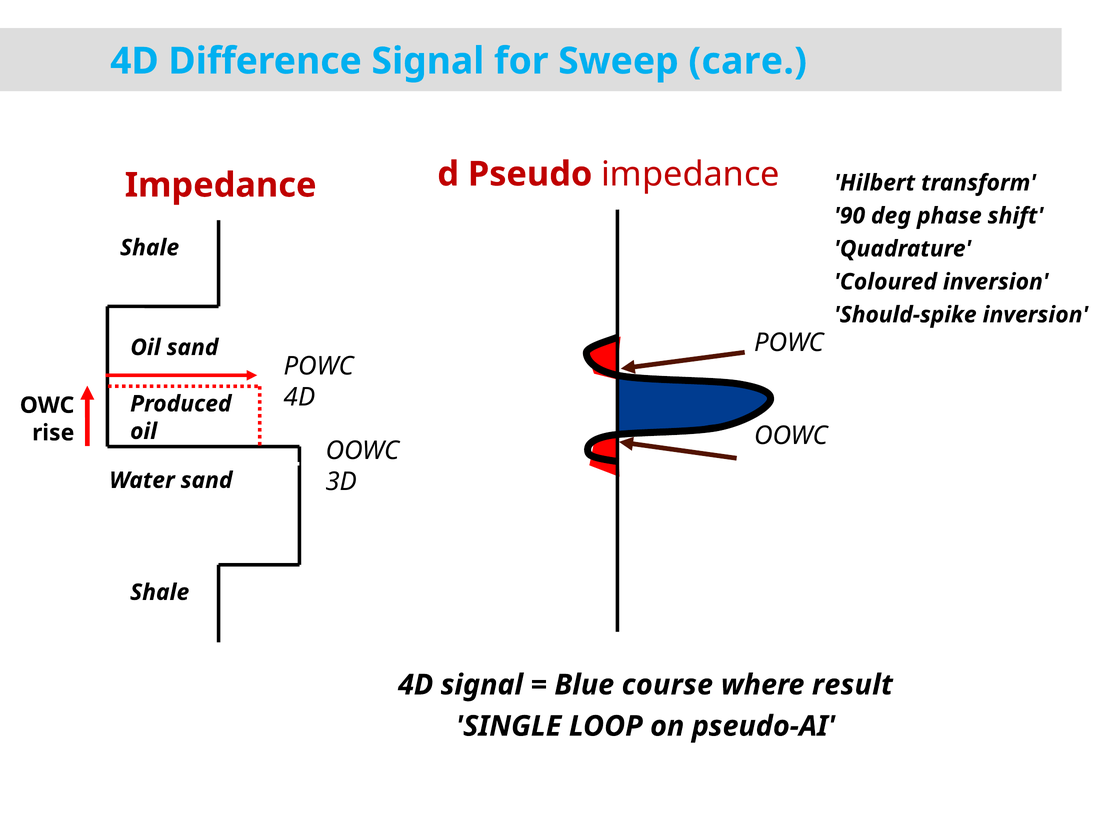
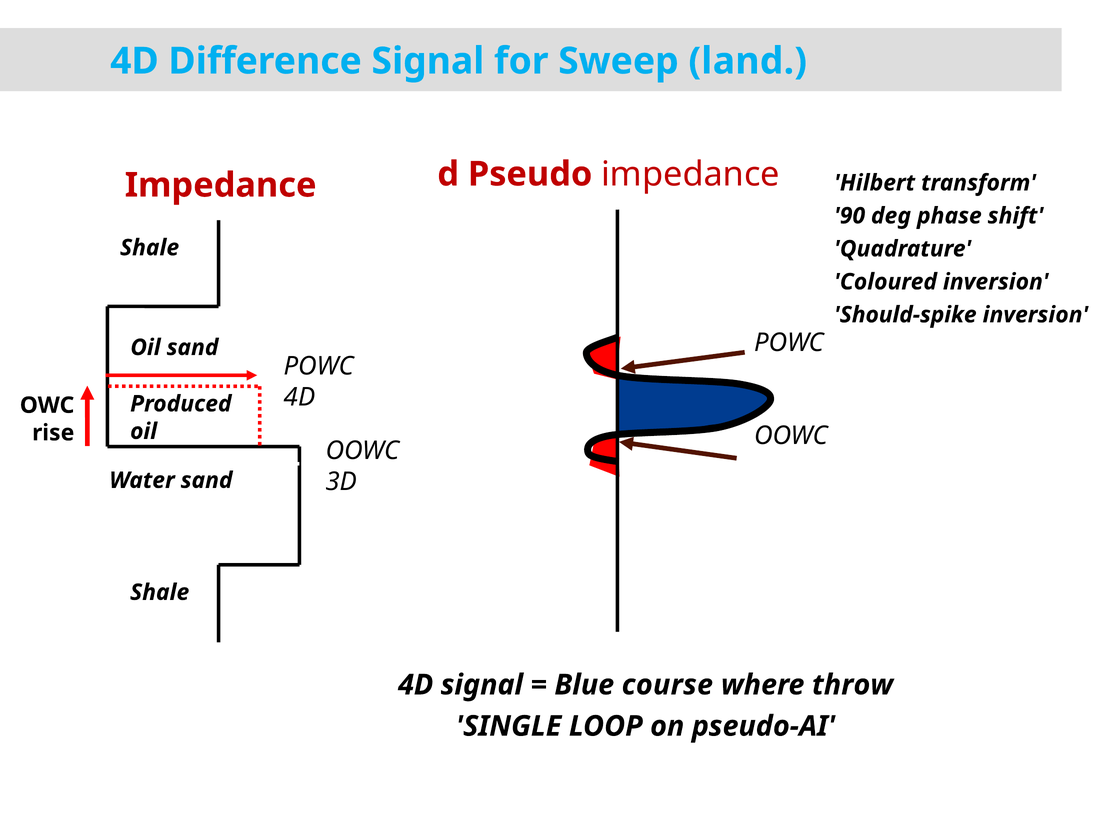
care: care -> land (748, 61)
result: result -> throw (852, 684)
